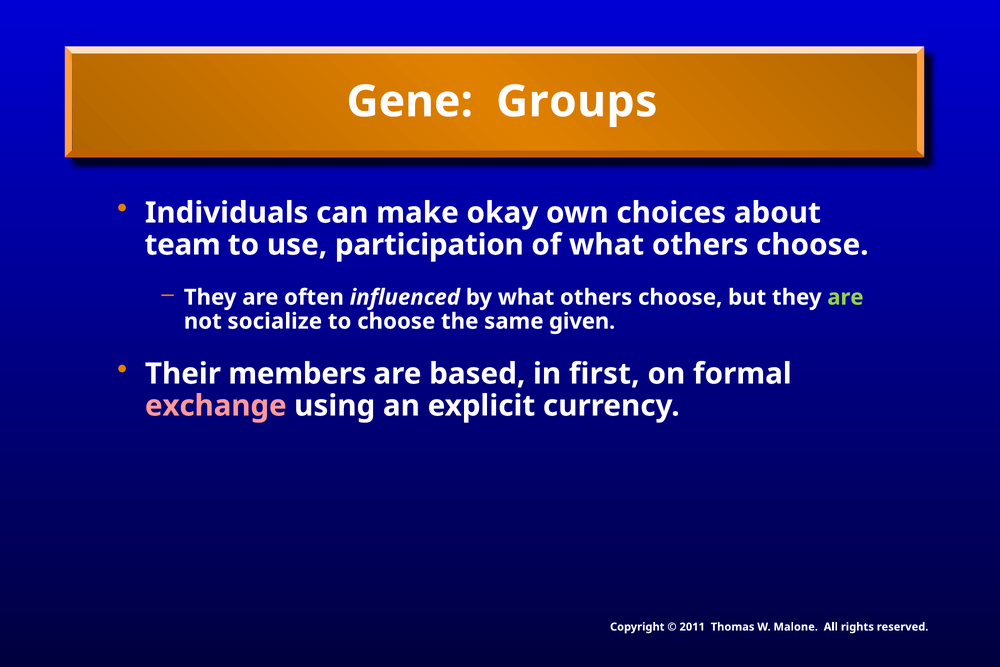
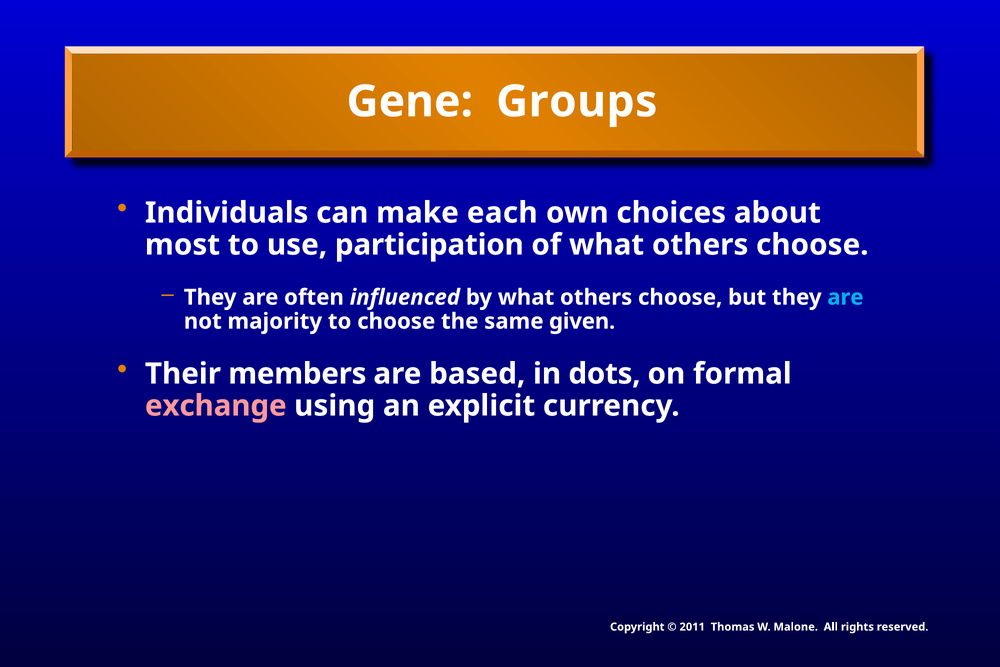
okay: okay -> each (502, 213)
team: team -> most (183, 245)
are colour: light green -> light blue (845, 297)
socialize: socialize -> majority (275, 321)
first: first -> dots (604, 374)
